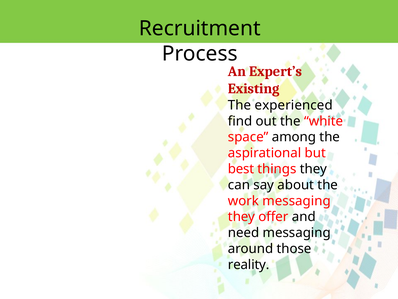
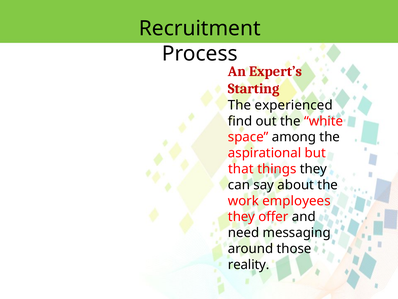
Existing: Existing -> Starting (254, 89)
best: best -> that (241, 169)
work messaging: messaging -> employees (297, 201)
